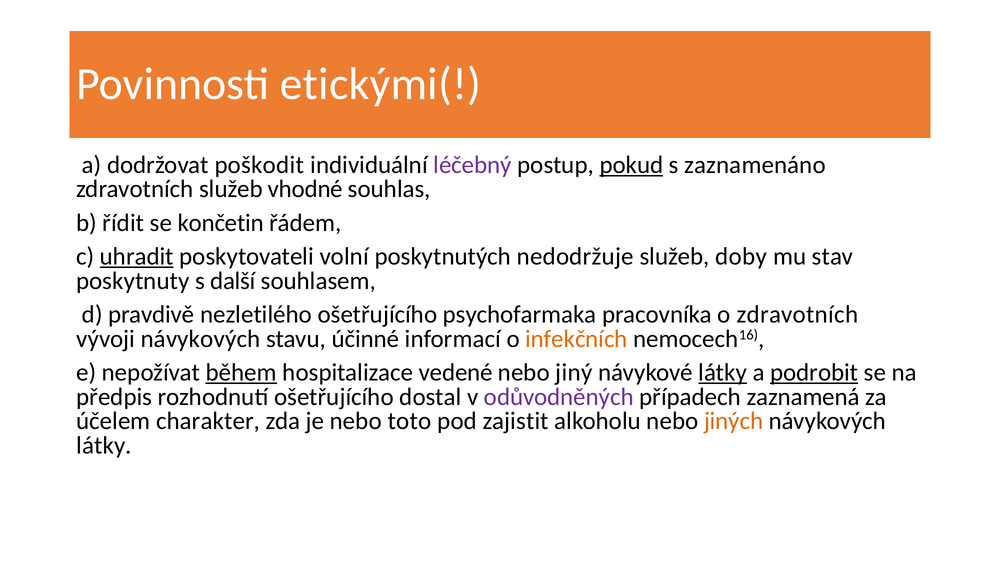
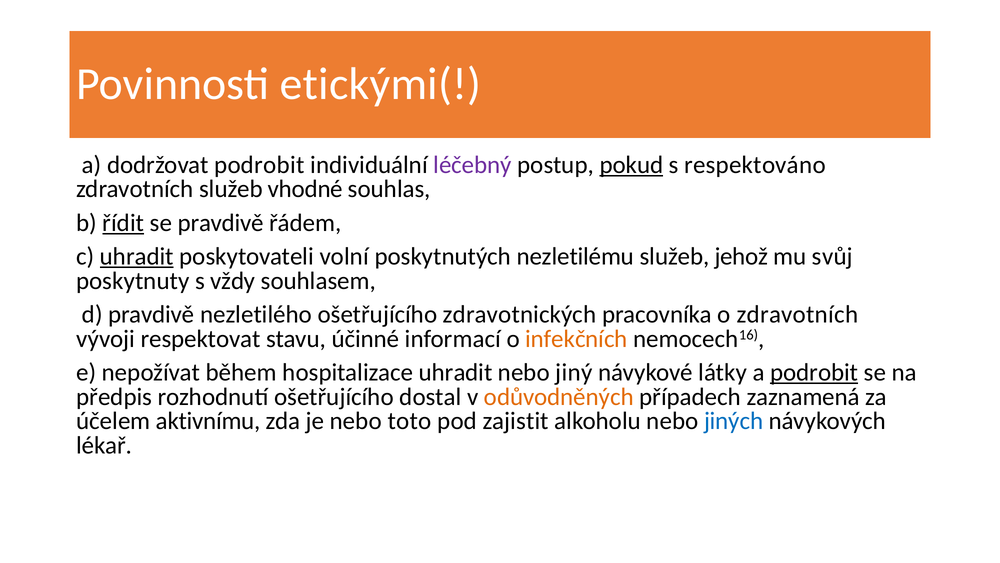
dodržovat poškodit: poškodit -> podrobit (259, 165)
zaznamenáno: zaznamenáno -> respektováno (755, 165)
řídit underline: none -> present (123, 223)
se končetin: končetin -> pravdivě (221, 223)
nedodržuje: nedodržuje -> nezletilému (575, 256)
doby: doby -> jehož (741, 256)
stav: stav -> svůj (832, 256)
další: další -> vždy (233, 281)
psychofarmaka: psychofarmaka -> zdravotnických (520, 314)
vývoji návykových: návykových -> respektovat (201, 339)
během underline: present -> none (241, 372)
hospitalizace vedené: vedené -> uhradit (456, 372)
látky underline: present -> none (723, 372)
odůvodněných colour: purple -> orange (559, 397)
charakter: charakter -> aktivnímu (208, 421)
jiných colour: orange -> blue (734, 421)
látky: látky -> lékař (104, 445)
